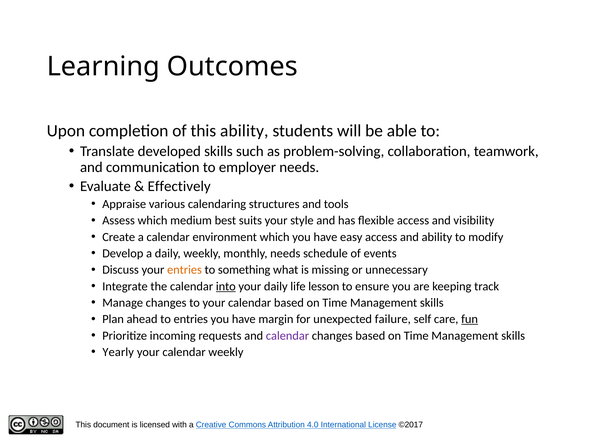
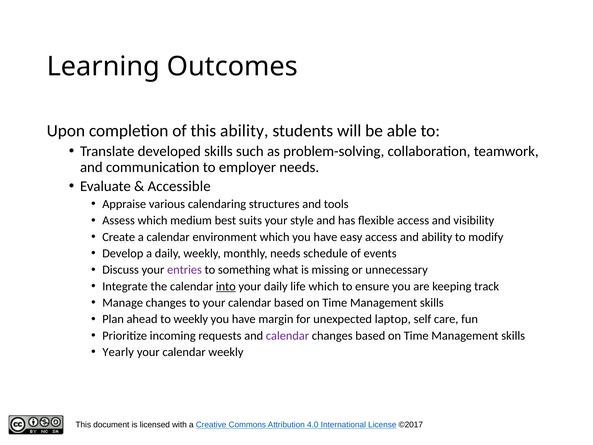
Effectively: Effectively -> Accessible (179, 186)
entries colour: orange -> purple (184, 270)
life lesson: lesson -> which (324, 286)
to entries: entries -> weekly (191, 319)
failure: failure -> laptop (393, 319)
fun underline: present -> none (470, 319)
